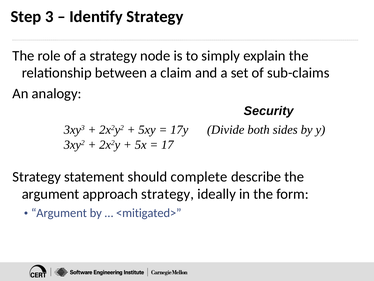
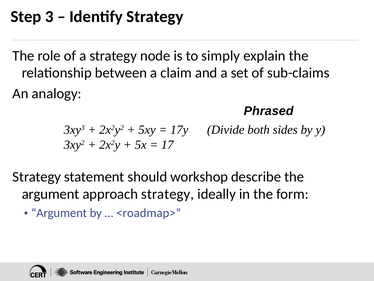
Security: Security -> Phrased (269, 111)
complete: complete -> workshop (199, 176)
<mitigated>: <mitigated> -> <roadmap> (149, 213)
